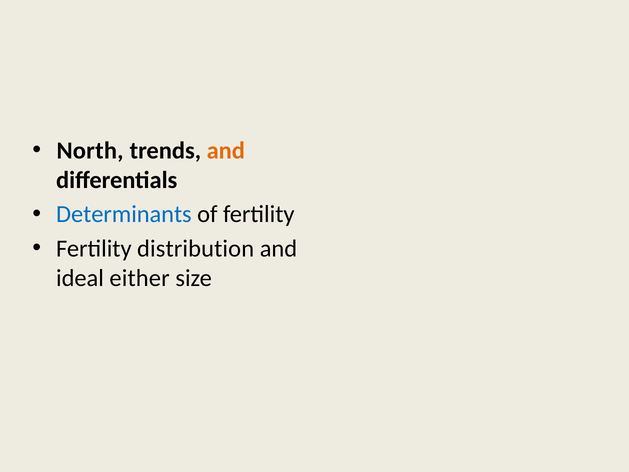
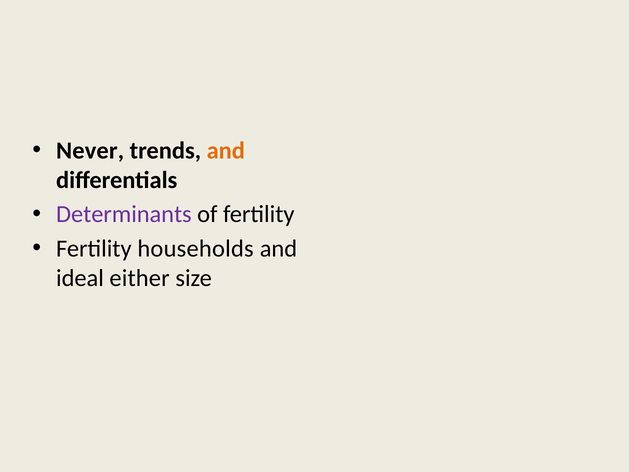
North: North -> Never (90, 151)
Determinants colour: blue -> purple (124, 214)
distribution: distribution -> households (196, 249)
